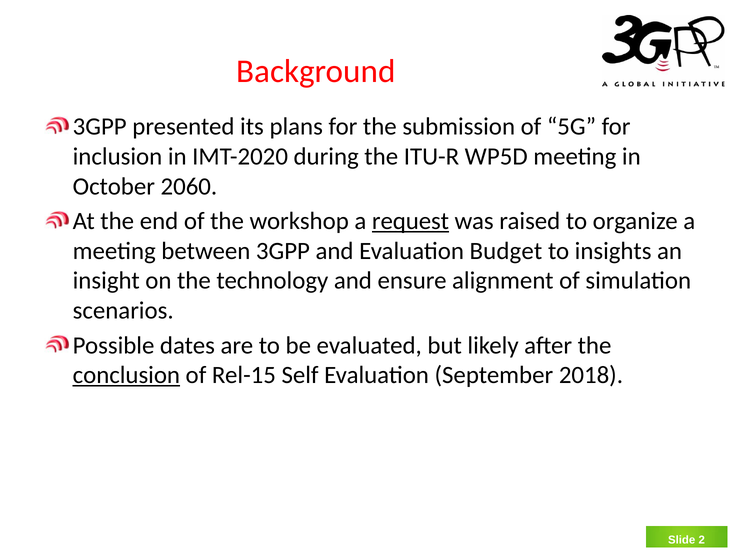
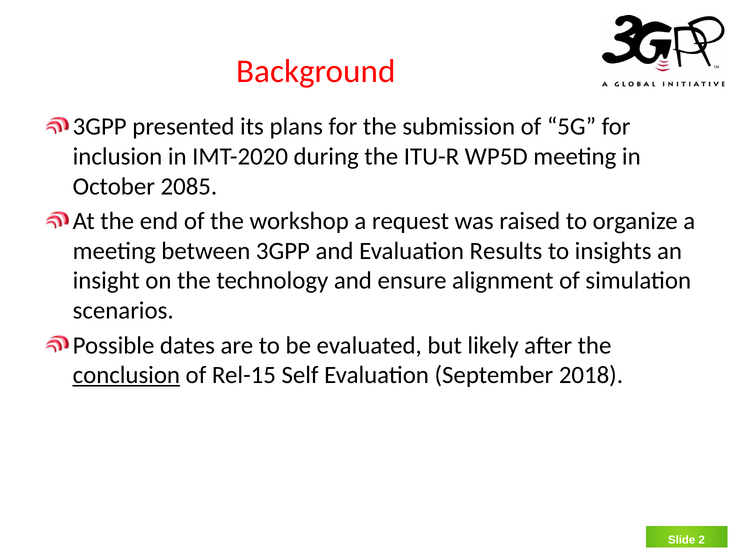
2060: 2060 -> 2085 (189, 187)
request underline: present -> none (410, 221)
Budget: Budget -> Results (506, 251)
